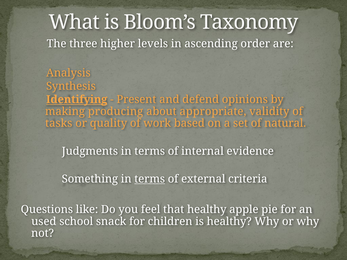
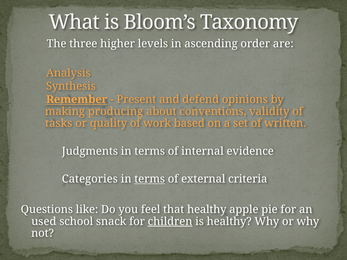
Identifying: Identifying -> Remember (77, 100)
appropriate: appropriate -> conventions (213, 111)
natural: natural -> written (285, 123)
Something: Something -> Categories (90, 179)
children underline: none -> present (170, 222)
